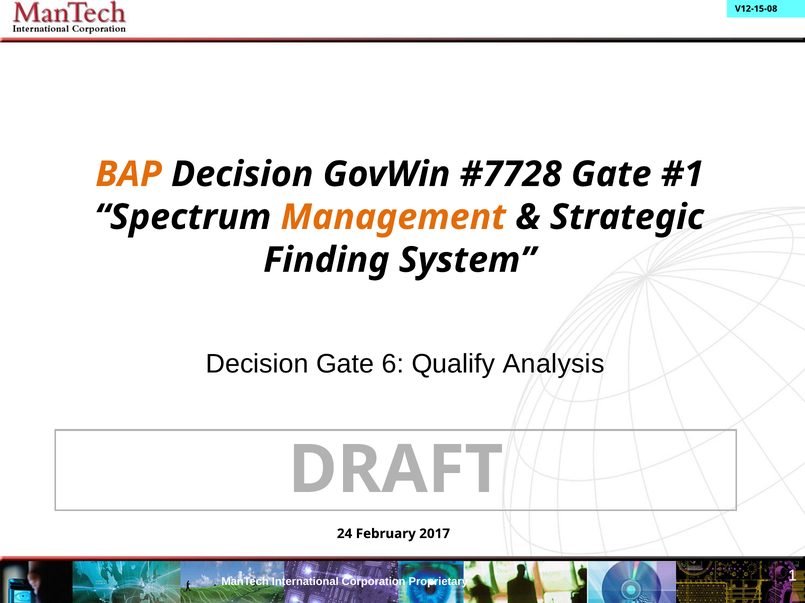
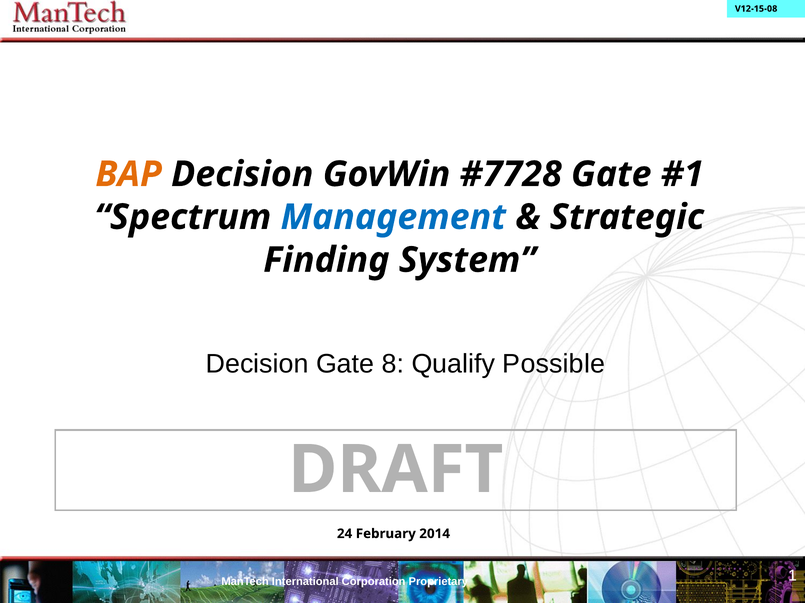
Management colour: orange -> blue (393, 217)
6: 6 -> 8 (393, 364)
Analysis: Analysis -> Possible (554, 364)
2017: 2017 -> 2014 (435, 534)
